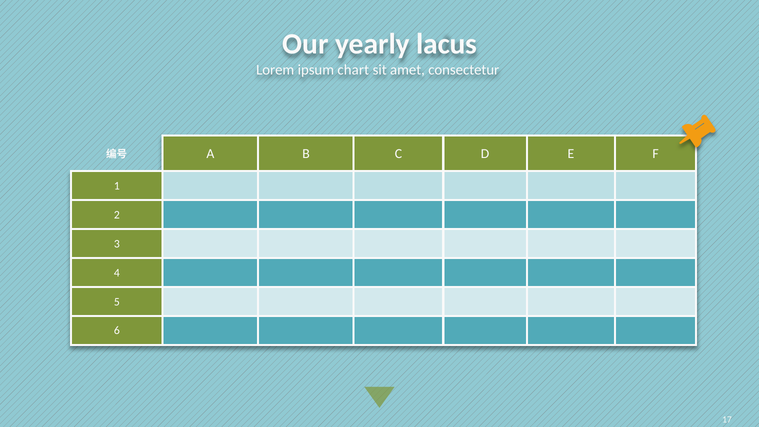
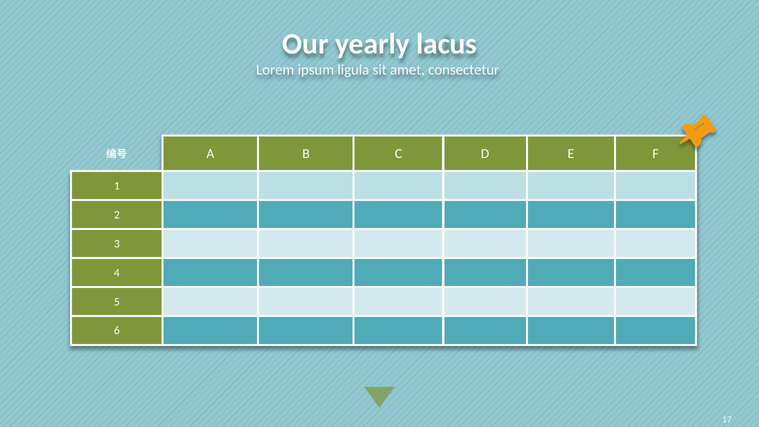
chart: chart -> ligula (353, 70)
